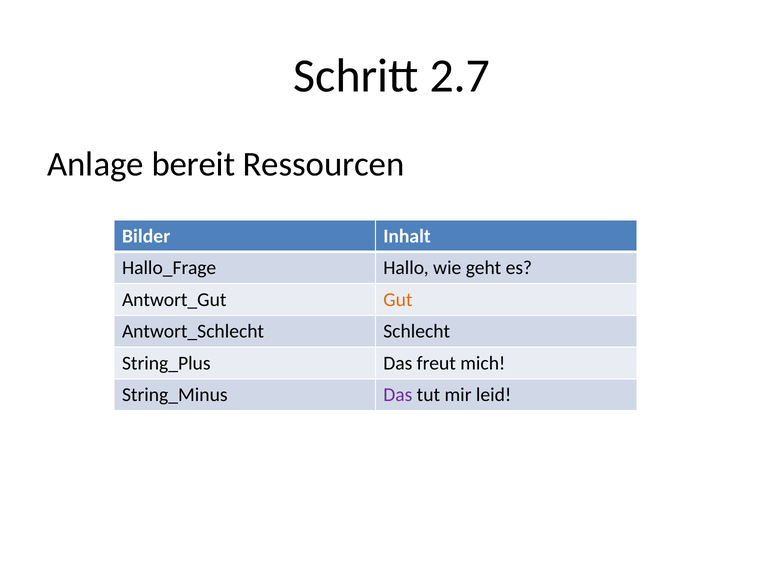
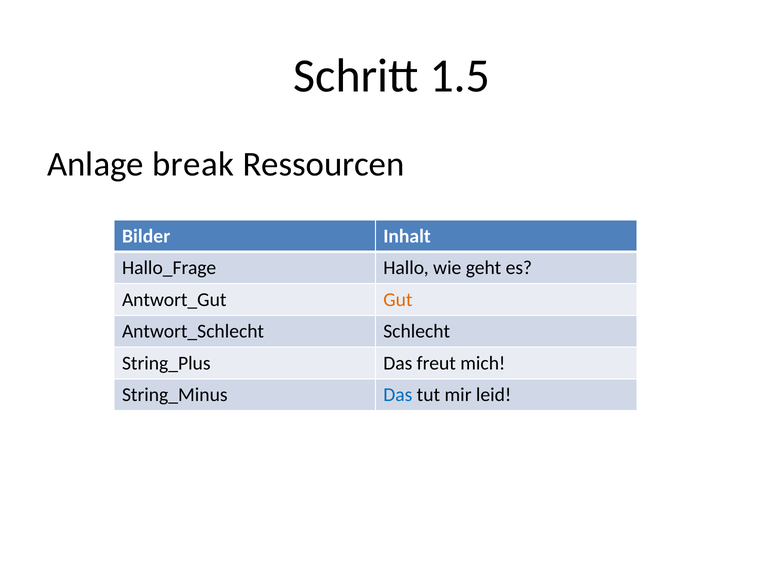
2.7: 2.7 -> 1.5 (460, 76)
bereit: bereit -> break (193, 164)
Das colour: purple -> blue (398, 395)
